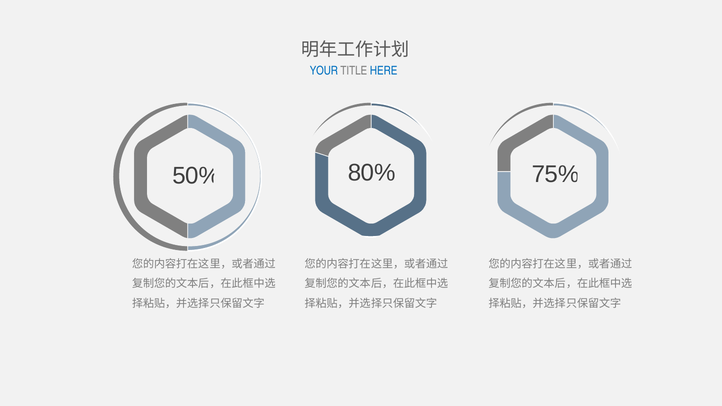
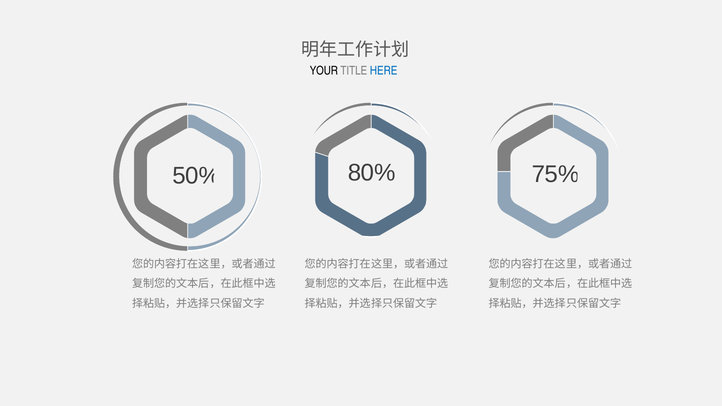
YOUR colour: blue -> black (324, 71)
